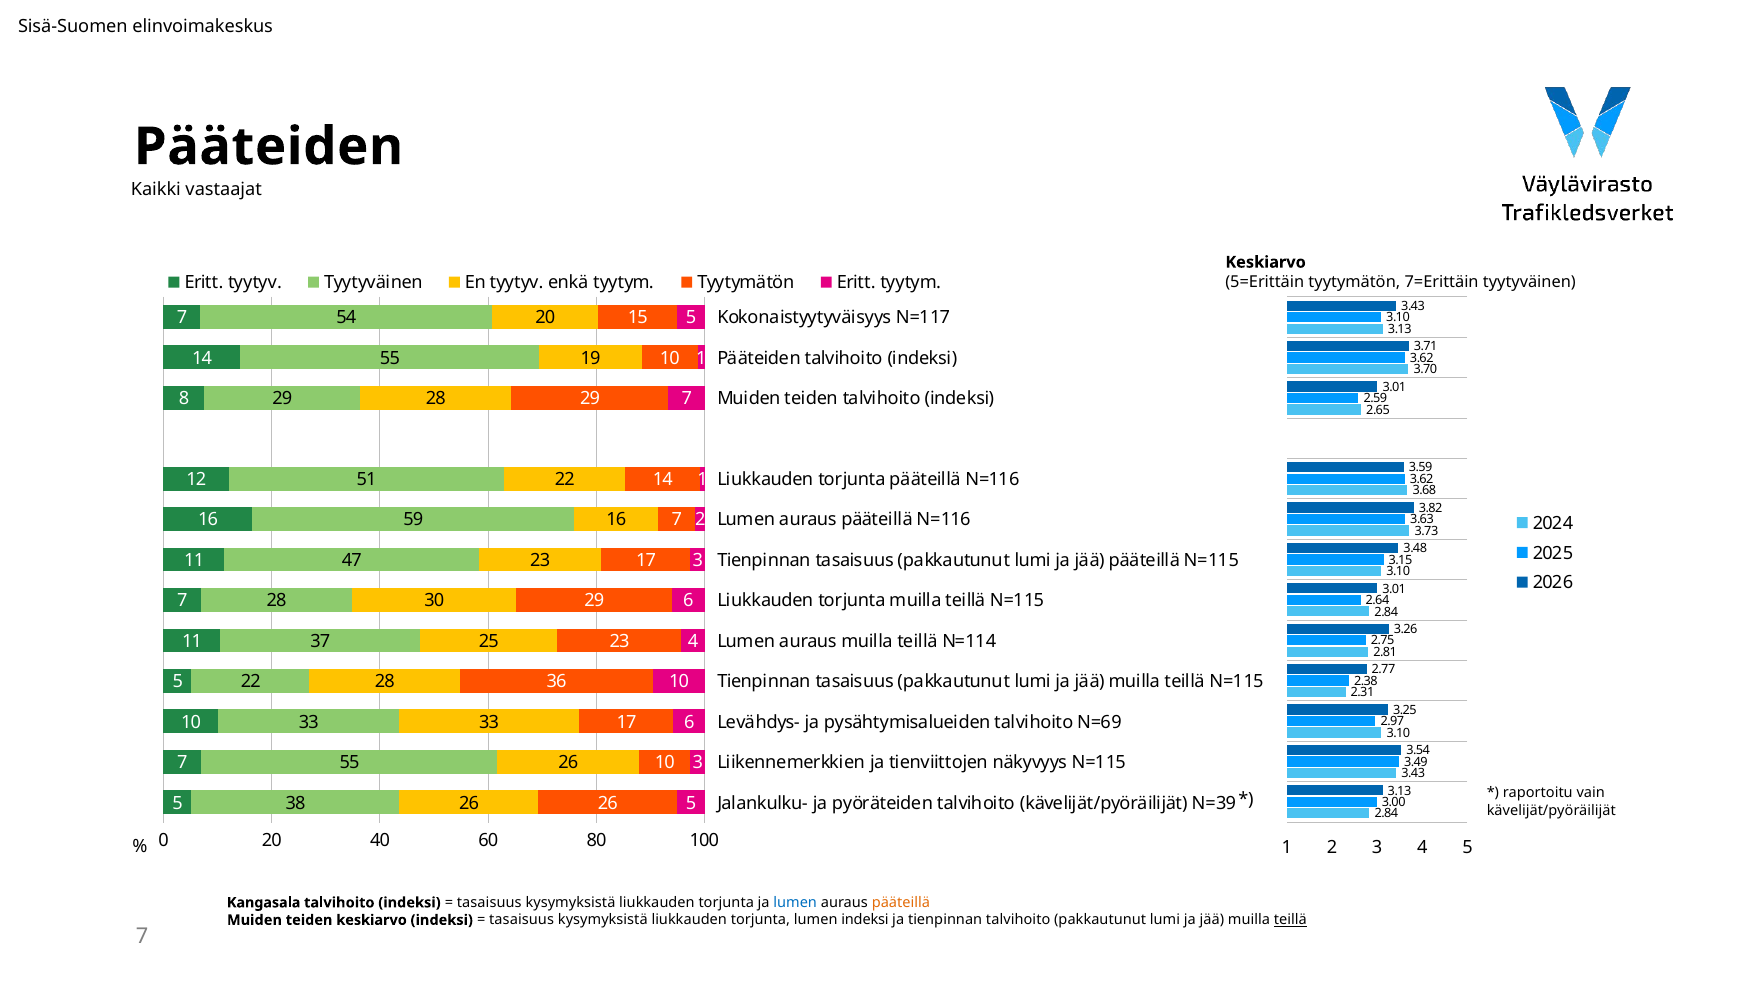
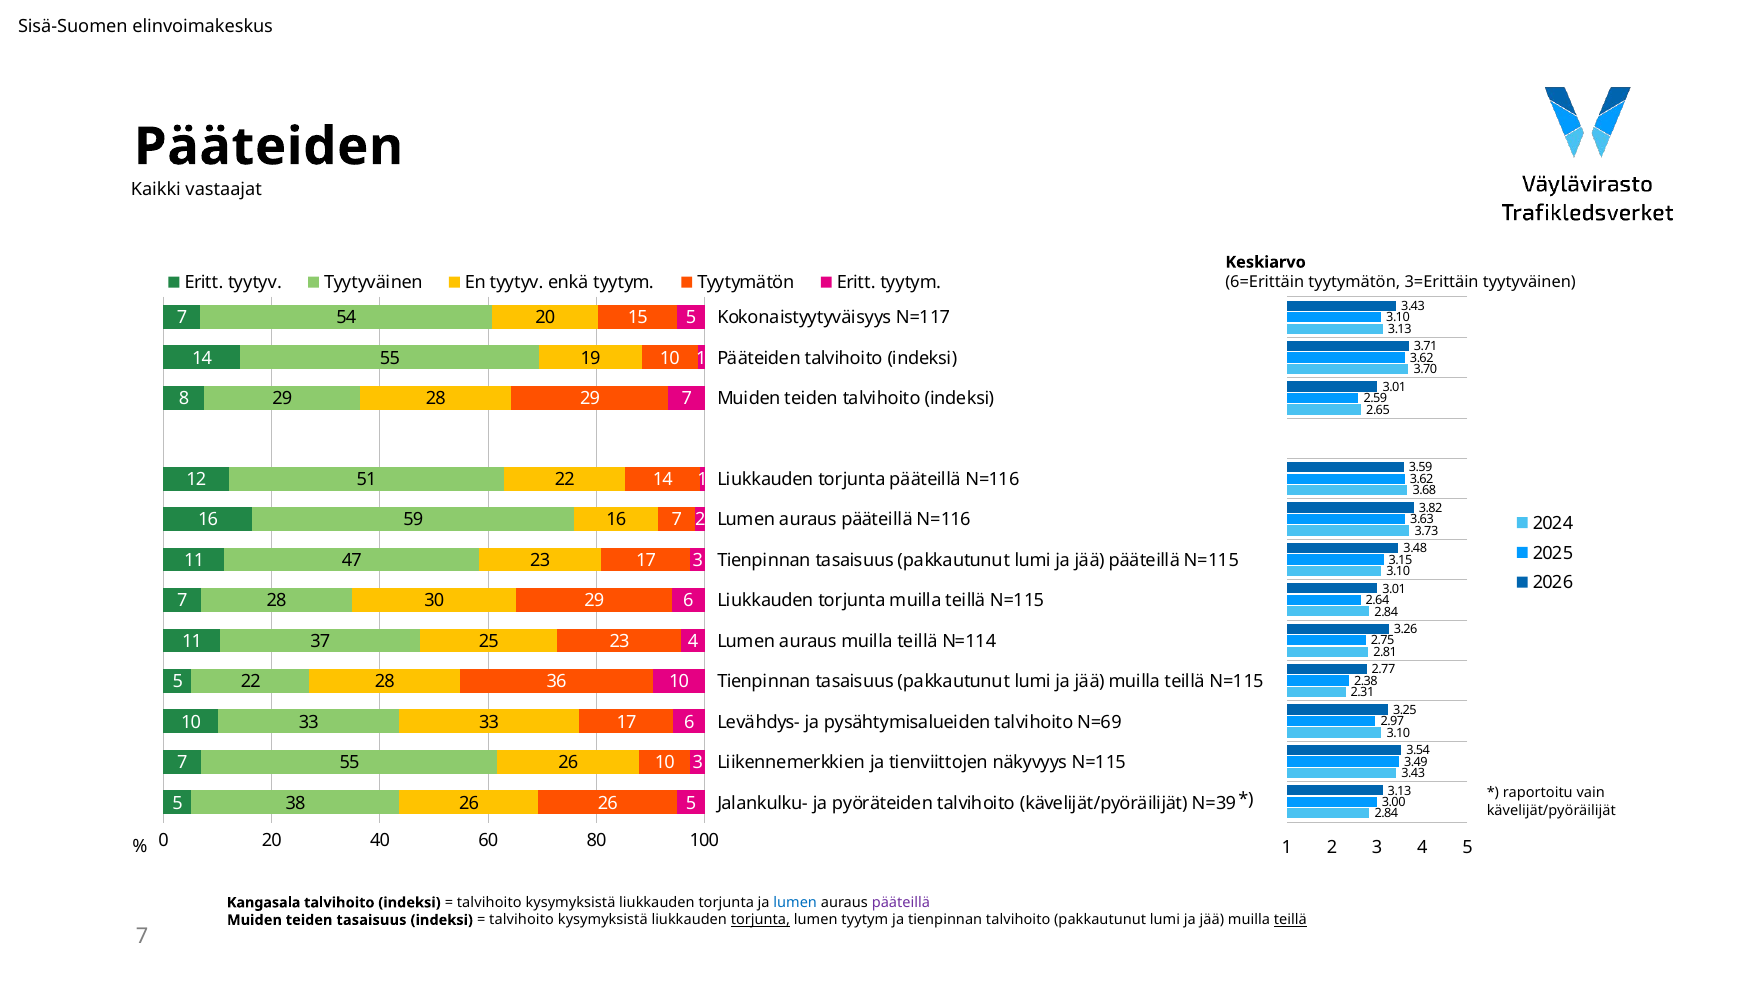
5=Erittäin: 5=Erittäin -> 6=Erittäin (1265, 282)
7=Erittäin: 7=Erittäin -> 3=Erittäin (1442, 282)
tasaisuus: tasaisuus -> talvihoito (489, 902)
pääteillä colour: orange -> purple (901, 902)
teiden keskiarvo: keskiarvo -> tasaisuus (371, 920)
tasaisuus: tasaisuus -> talvihoito (522, 920)
torjunta underline: none -> present (760, 920)
lumen indeksi: indeksi -> tyytym (865, 920)
